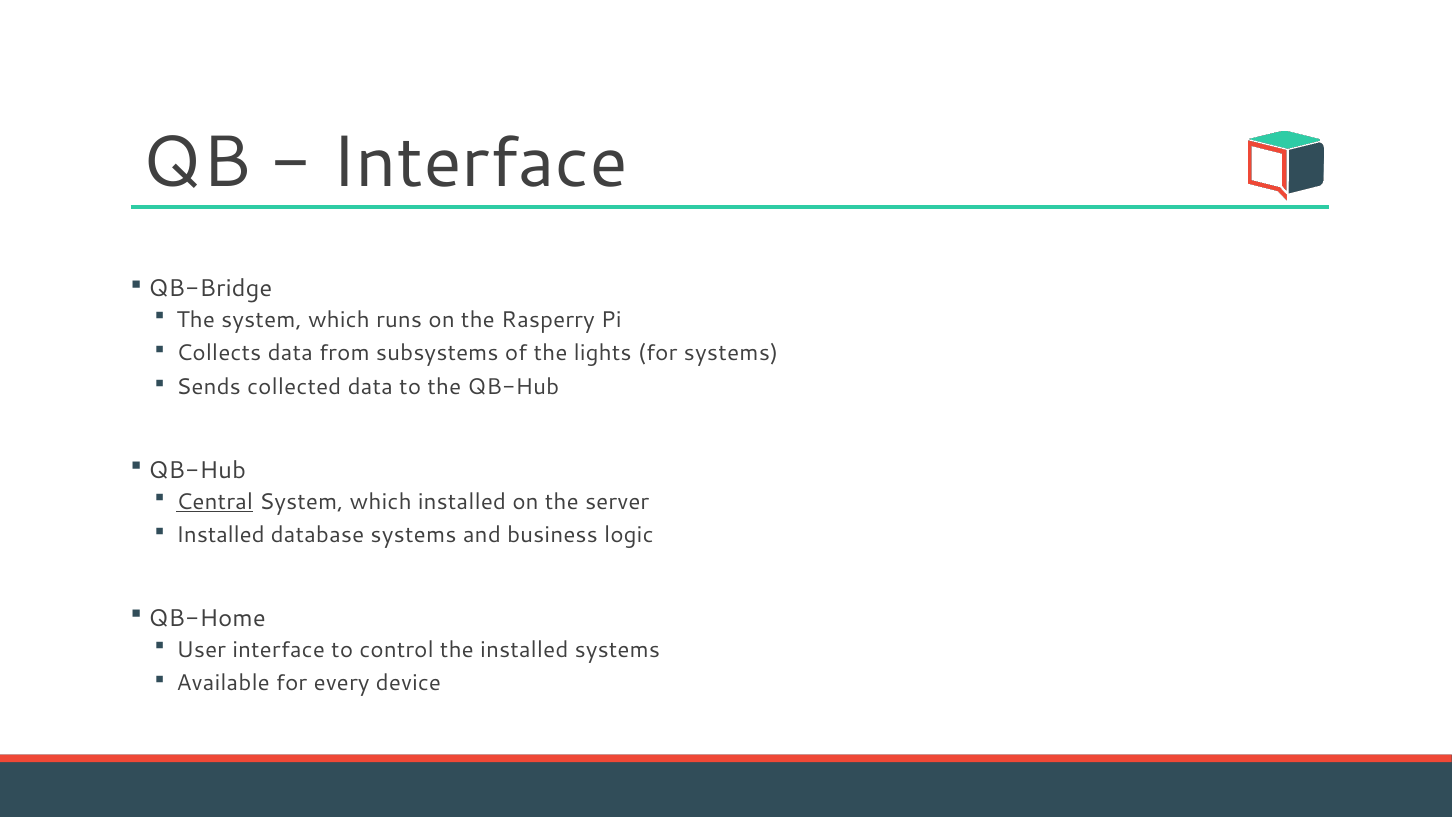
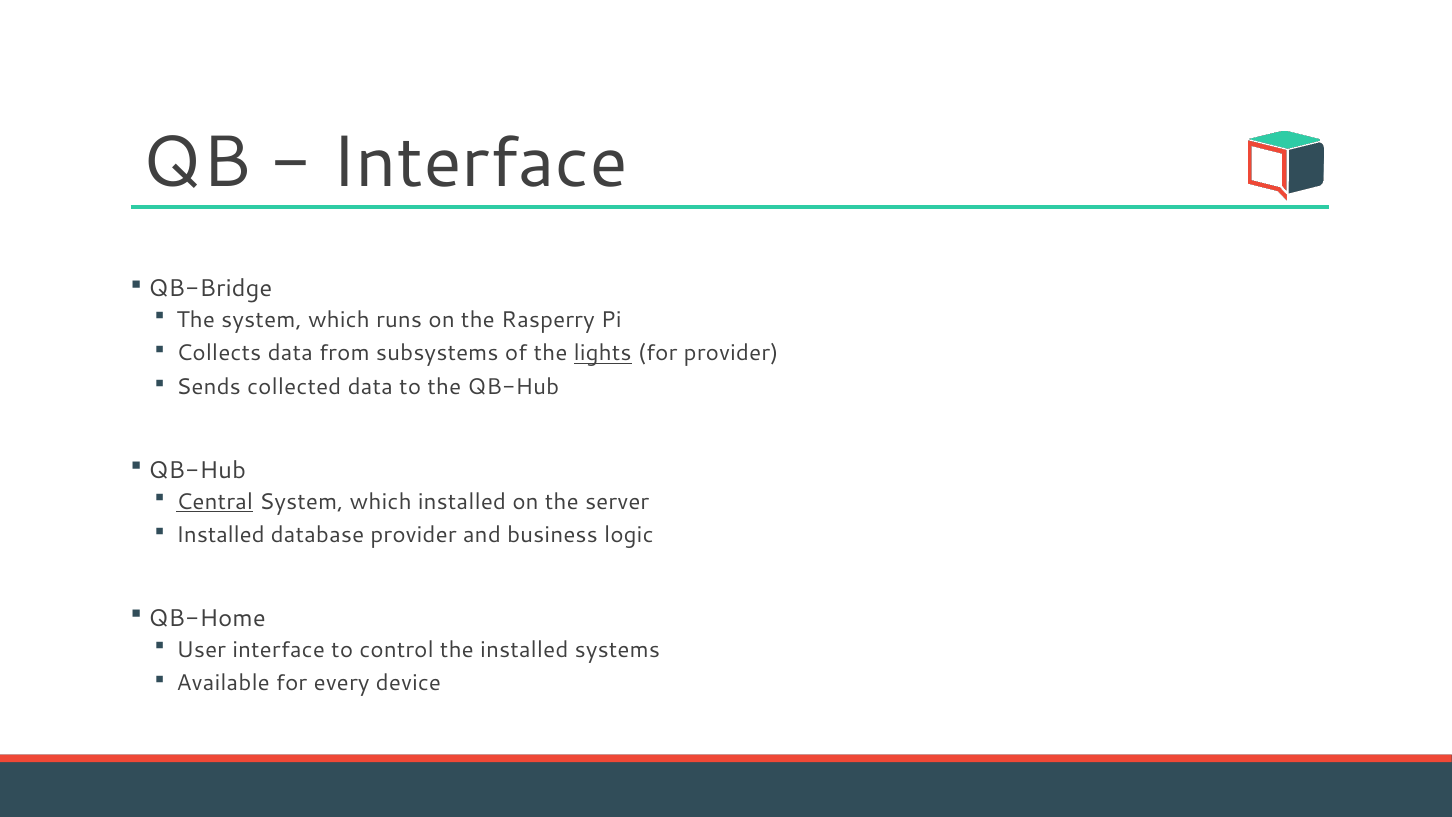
lights underline: none -> present (603, 353)
for systems: systems -> provider (731, 353)
database systems: systems -> provider (414, 535)
